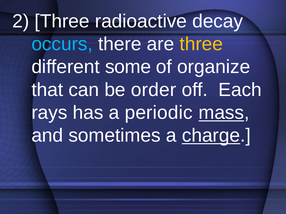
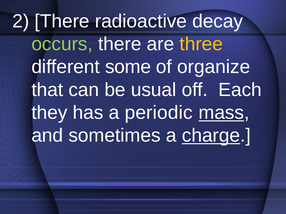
2 Three: Three -> There (62, 21)
occurs colour: light blue -> light green (62, 44)
order: order -> usual (154, 90)
rays: rays -> they (49, 113)
